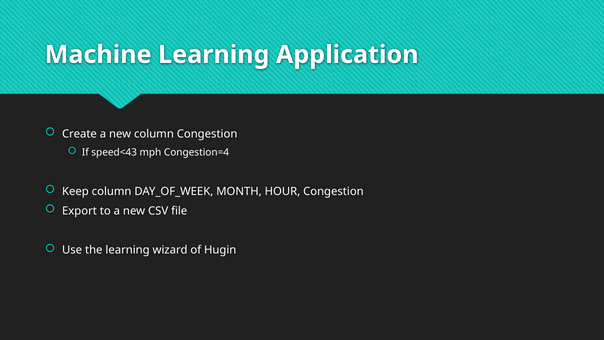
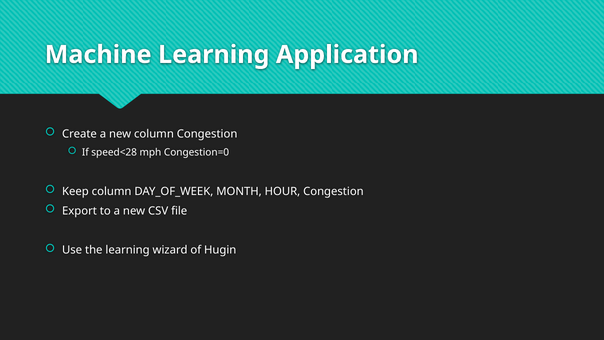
speed<43: speed<43 -> speed<28 (114, 153)
Congestion=4: Congestion=4 -> Congestion=0 (197, 153)
